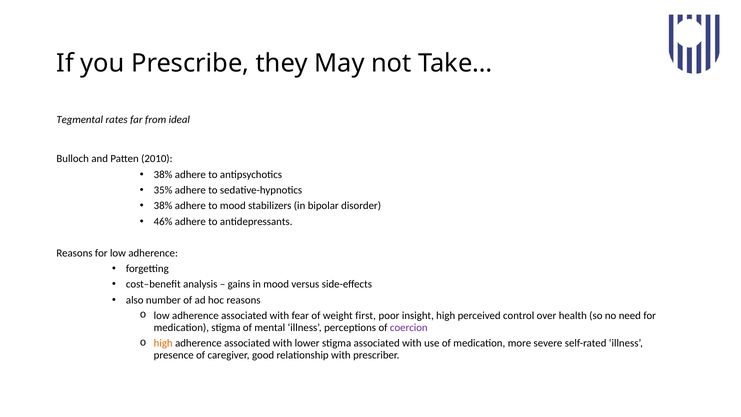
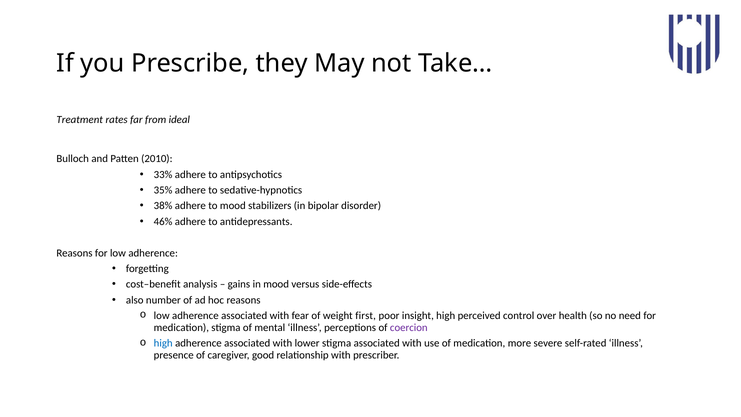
Tegmental: Tegmental -> Treatment (80, 120)
38%: 38% -> 33% (163, 174)
high colour: orange -> blue (163, 343)
